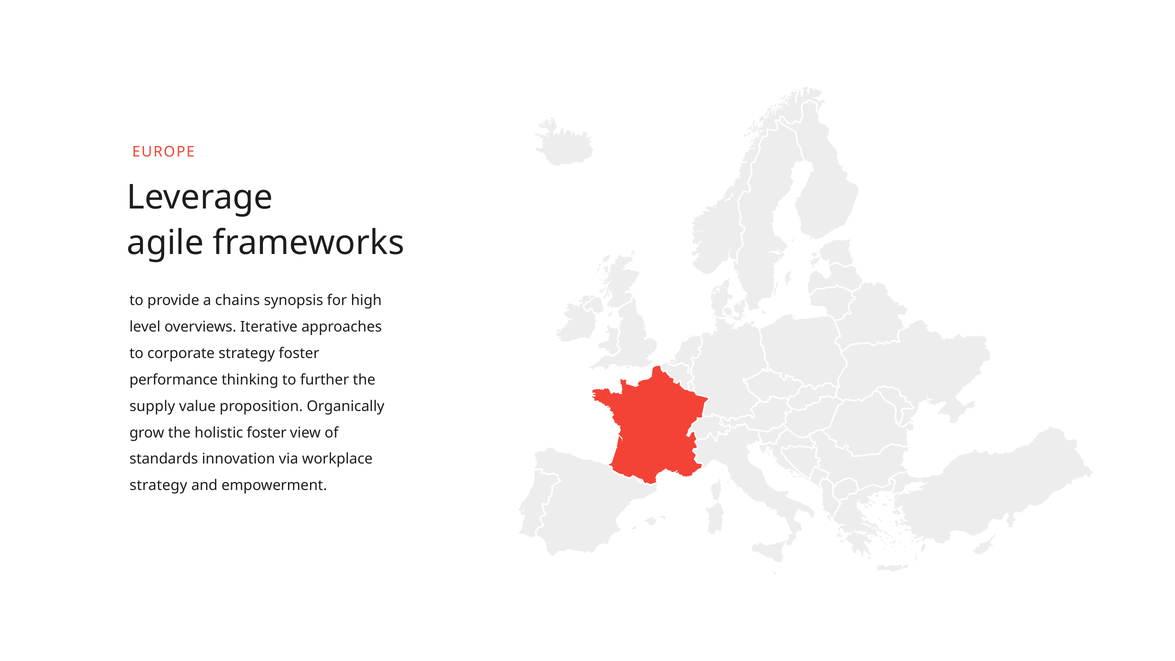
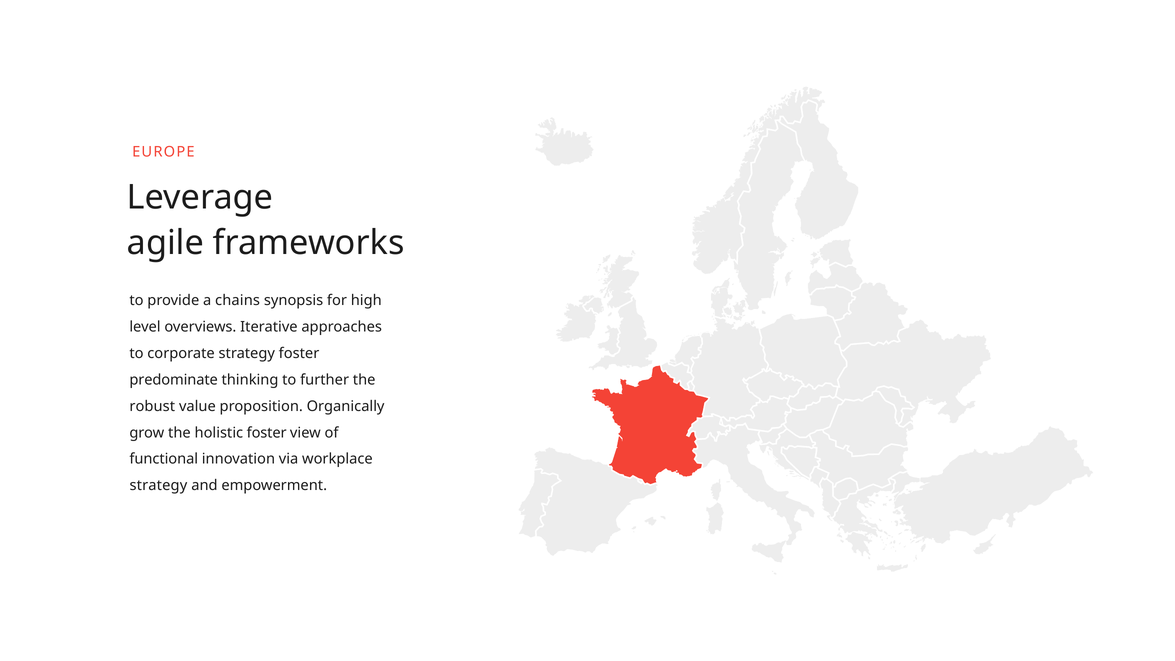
performance: performance -> predominate (174, 380)
supply: supply -> robust (152, 406)
standards: standards -> functional (164, 459)
